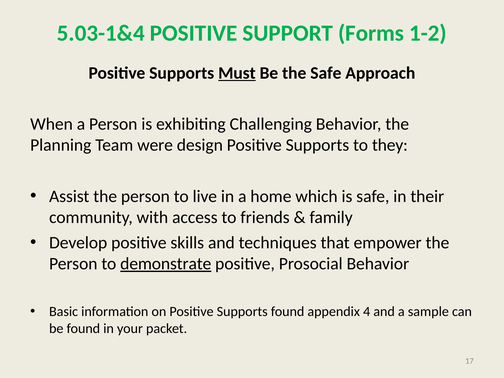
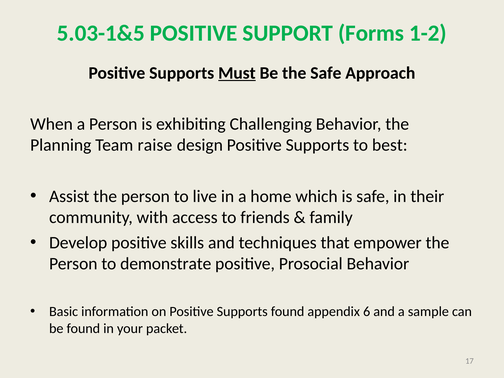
5.03-1&4: 5.03-1&4 -> 5.03-1&5 (101, 33)
were: were -> raise (155, 145)
they: they -> best (390, 145)
demonstrate underline: present -> none (166, 264)
4: 4 -> 6 (367, 312)
